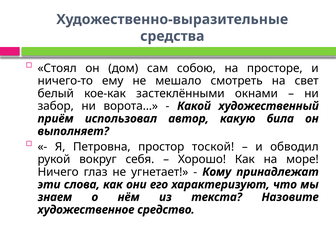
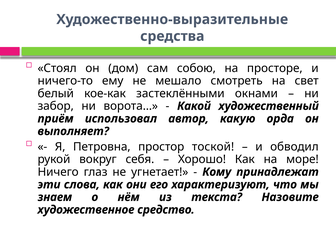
била: била -> орда (280, 119)
